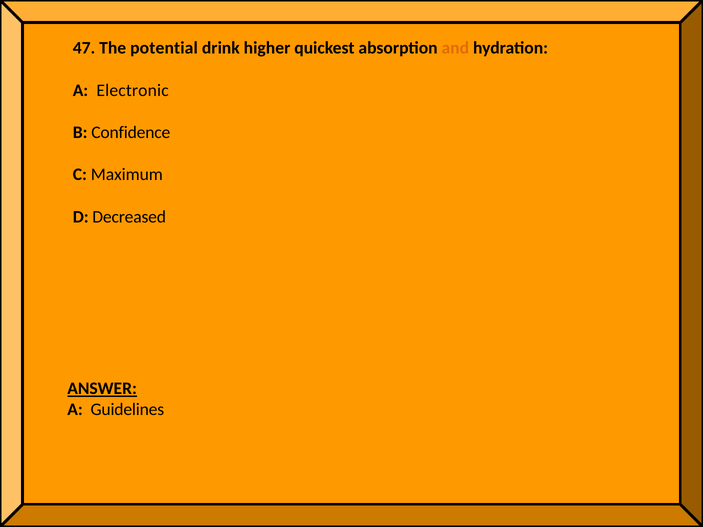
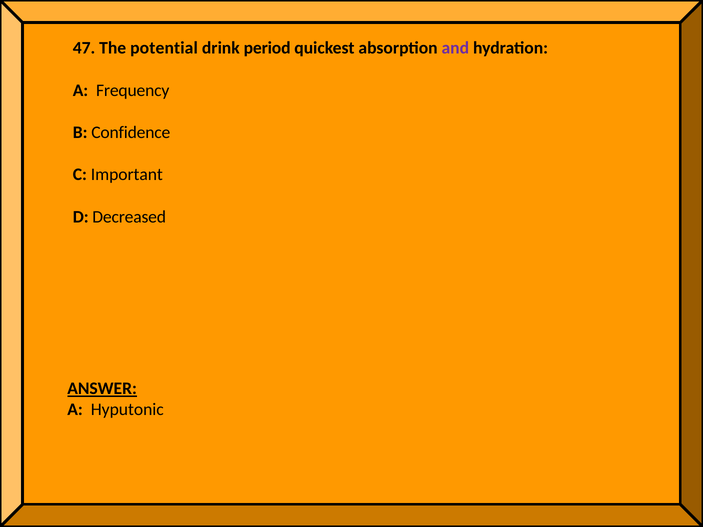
higher: higher -> period (267, 48)
and colour: orange -> purple (455, 48)
Electronic: Electronic -> Frequency (133, 90)
Maximum: Maximum -> Important (127, 175)
Guidelines: Guidelines -> Hyputonic (127, 410)
